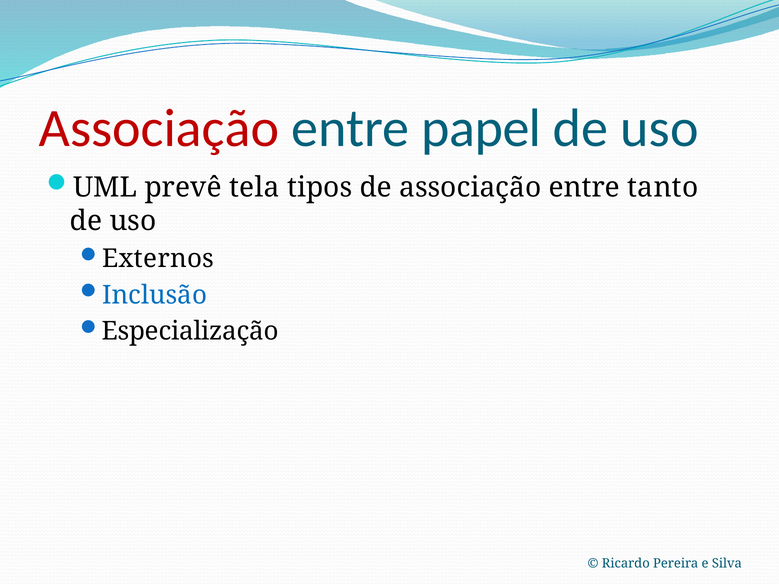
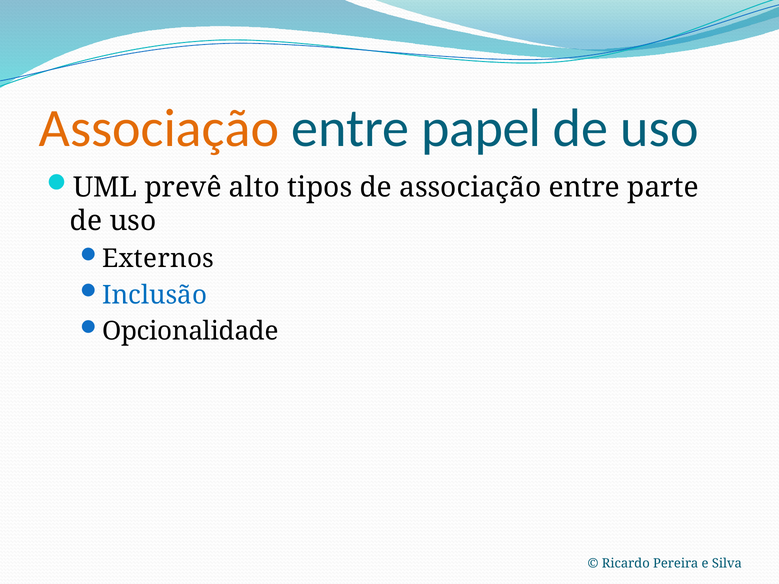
Associação colour: red -> orange (159, 129)
tela: tela -> alto (254, 188)
tanto: tanto -> parte (663, 188)
Especialização: Especialização -> Opcionalidade (190, 331)
